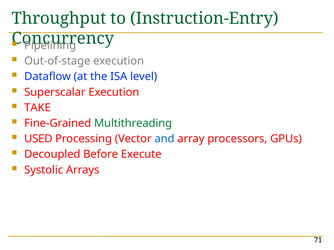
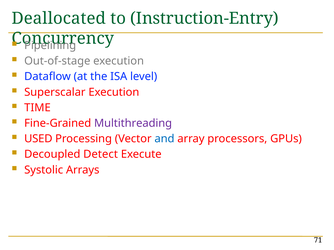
Throughput: Throughput -> Deallocated (59, 18)
TAKE: TAKE -> TIME (37, 108)
Multithreading colour: green -> purple (133, 123)
Before: Before -> Detect (101, 155)
